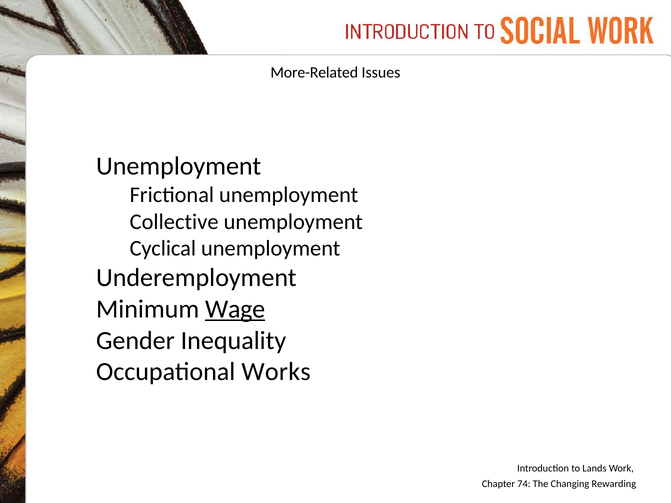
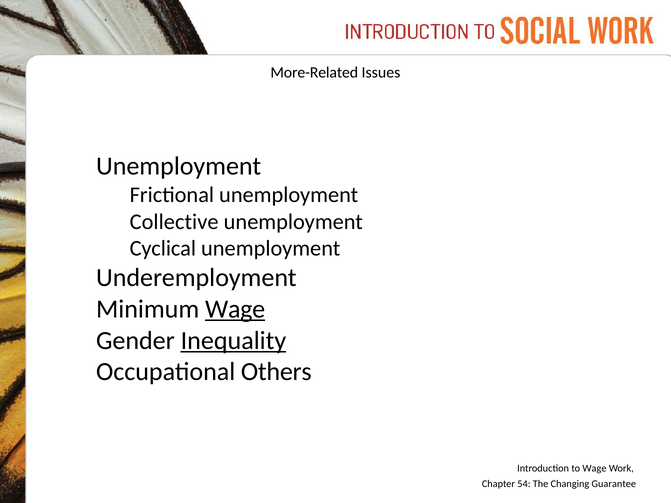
Inequality underline: none -> present (233, 341)
Works: Works -> Others (276, 372)
to Lands: Lands -> Wage (594, 469)
74: 74 -> 54 (524, 484)
Rewarding: Rewarding -> Guarantee (614, 484)
